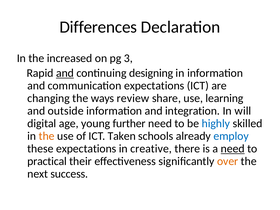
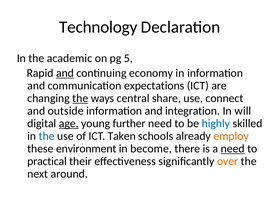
Differences: Differences -> Technology (98, 27)
increased: increased -> academic (70, 58)
3: 3 -> 5 (128, 58)
designing: designing -> economy (151, 73)
the underline: none -> present (80, 98)
review: review -> central (133, 98)
learning: learning -> connect (224, 98)
age underline: none -> present (69, 123)
the colour: orange -> blue (47, 136)
employ colour: blue -> orange (231, 136)
these expectations: expectations -> environment (86, 149)
creative: creative -> become (151, 149)
success: success -> around (69, 174)
